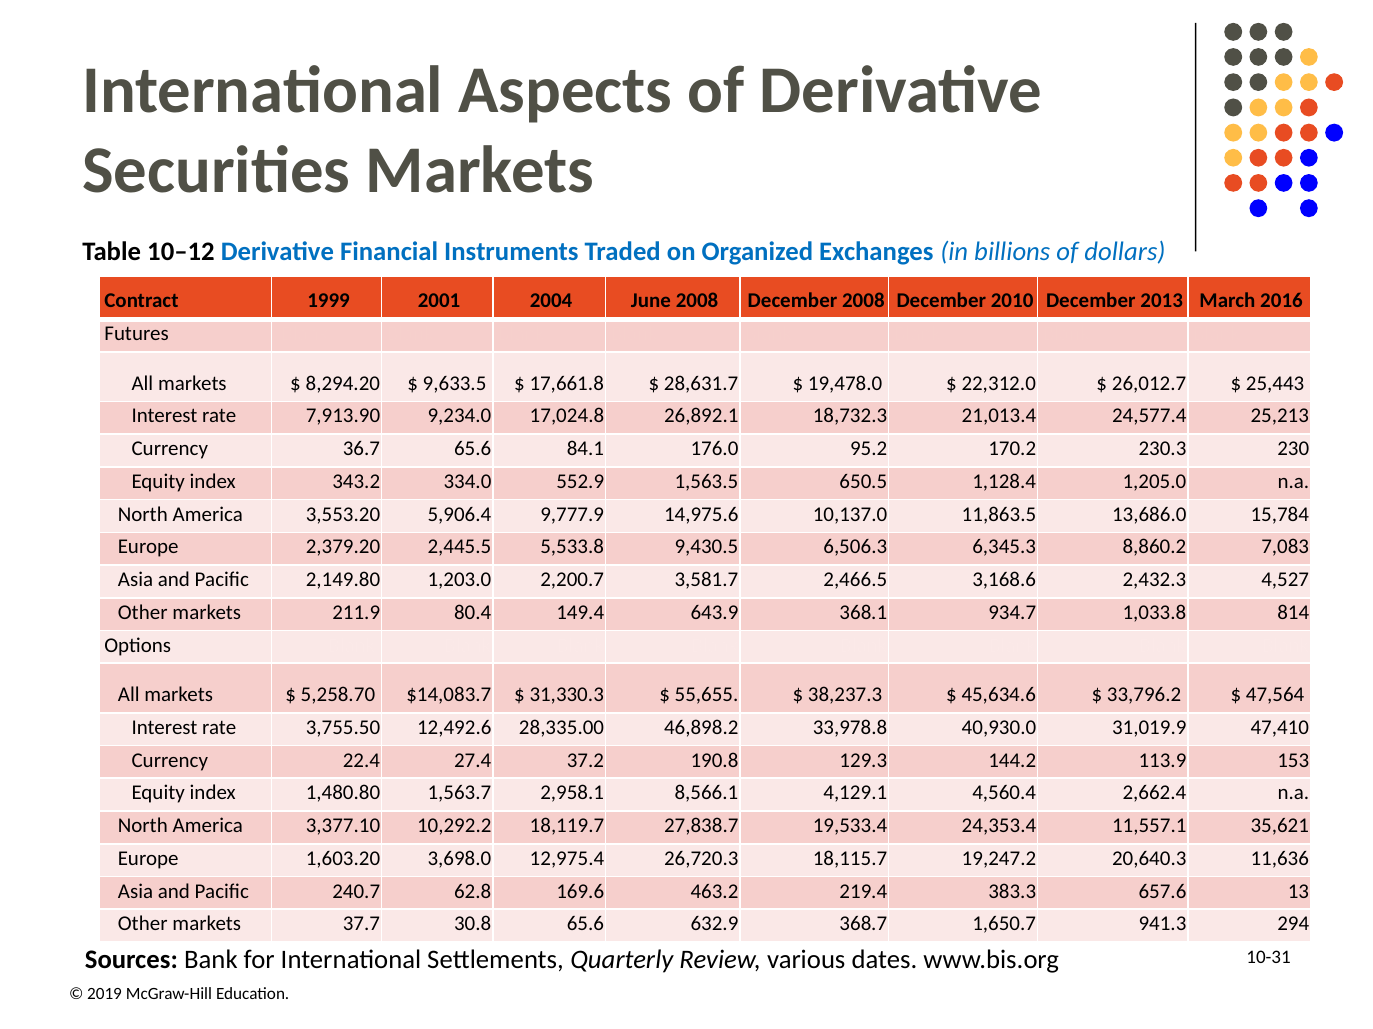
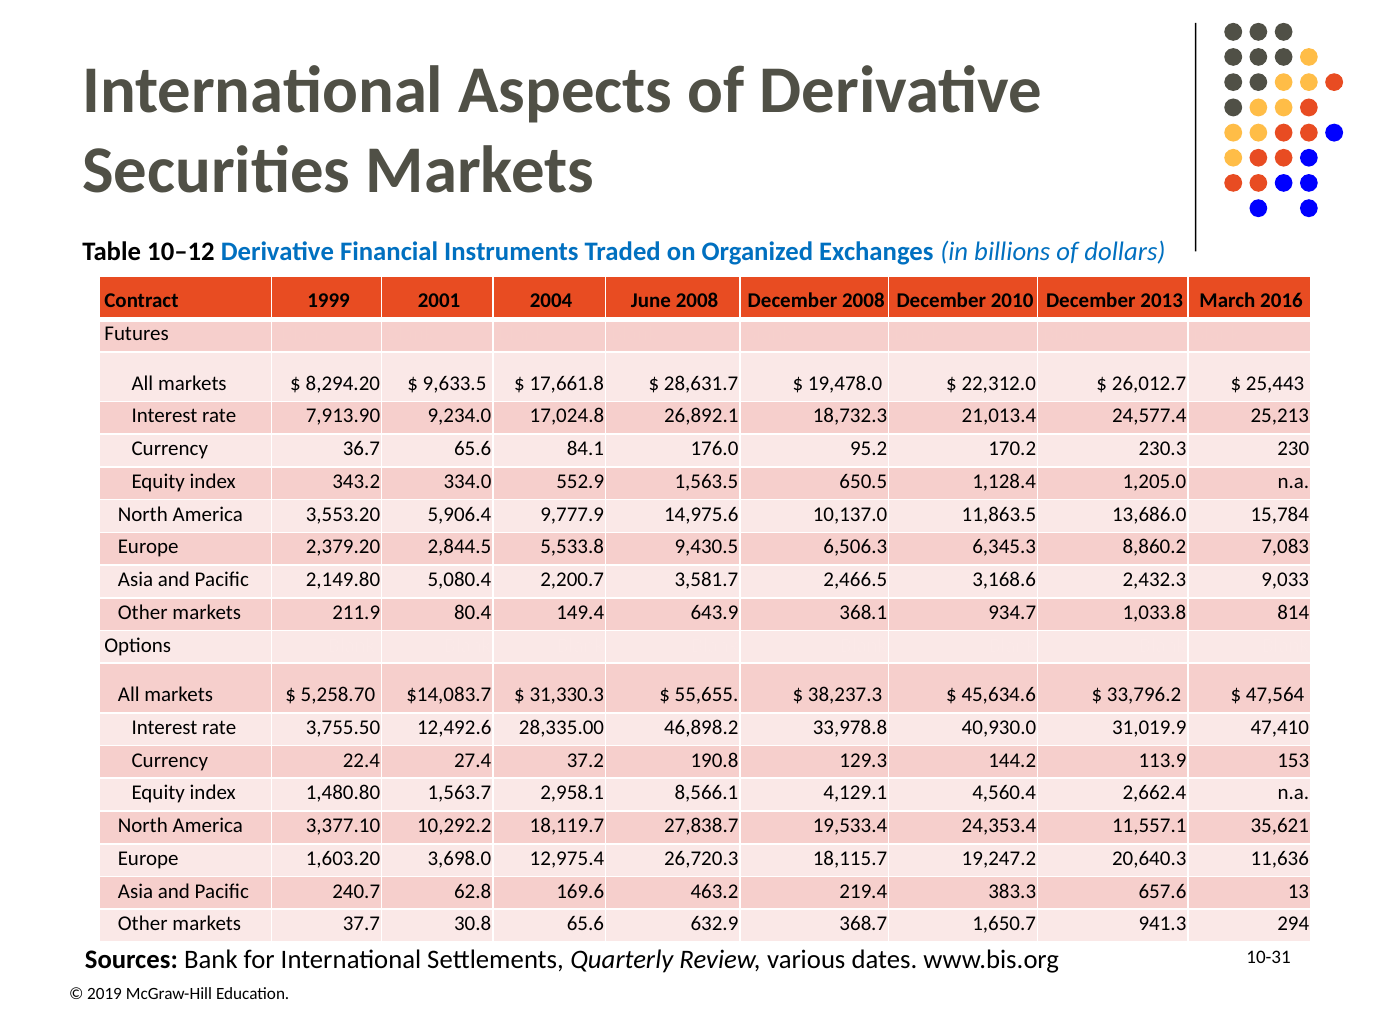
2,445.5: 2,445.5 -> 2,844.5 (459, 547)
1,203.0: 1,203.0 -> 5,080.4 (459, 580)
4,527: 4,527 -> 9,033 (1285, 580)
